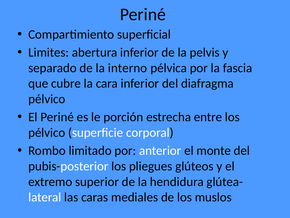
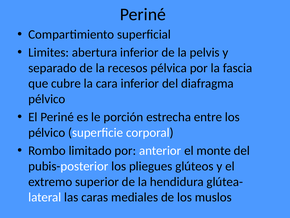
interno: interno -> recesos (128, 68)
